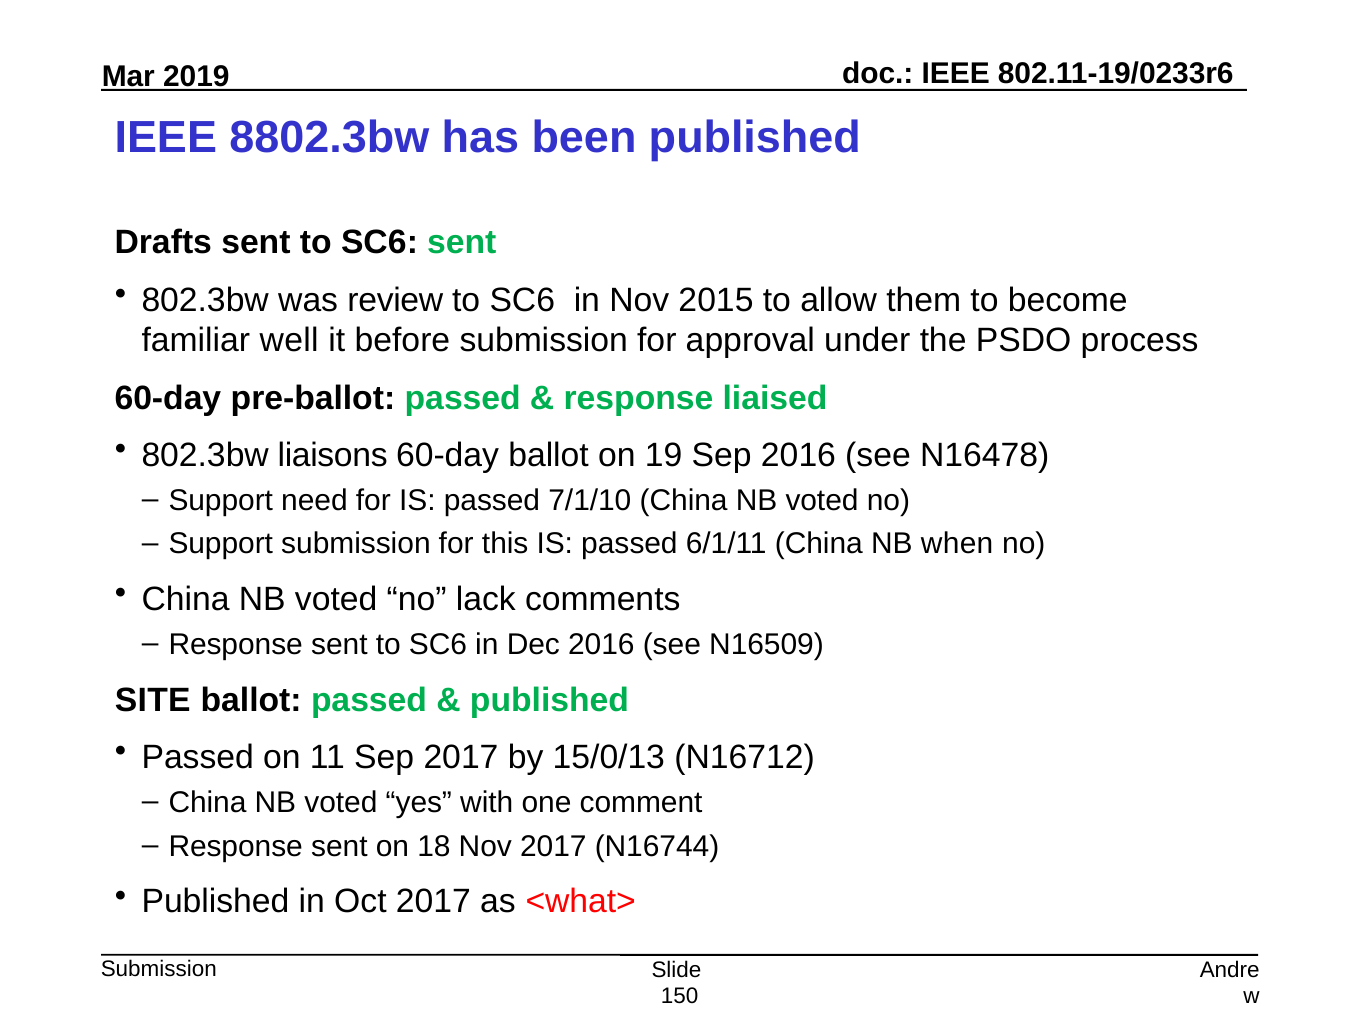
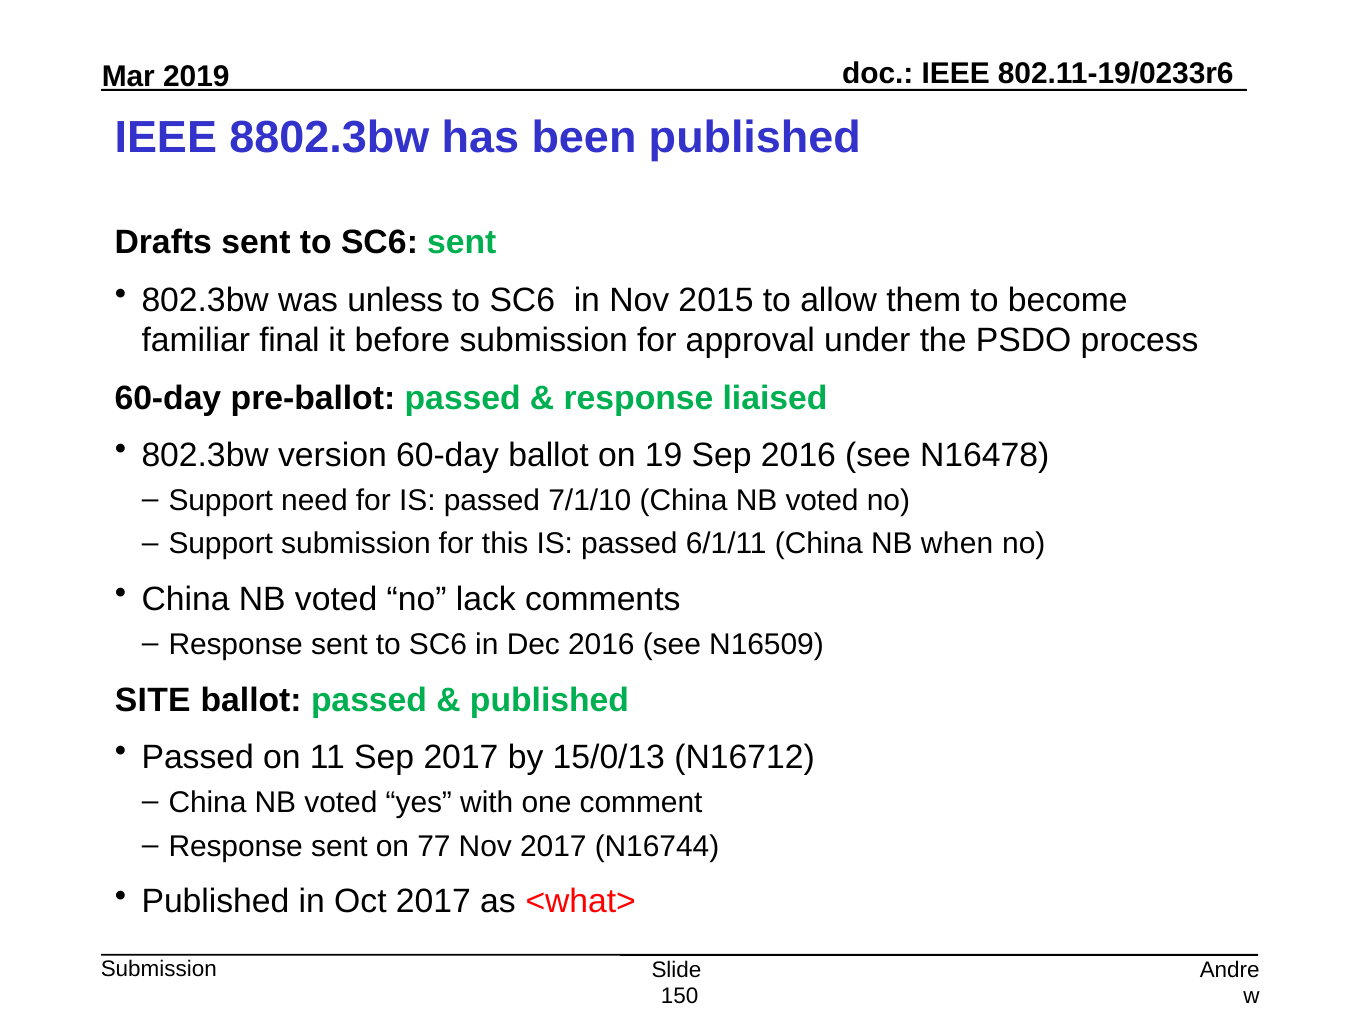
review: review -> unless (395, 300)
well: well -> final (289, 341)
liaisons: liaisons -> version (332, 455)
18: 18 -> 77 (434, 846)
